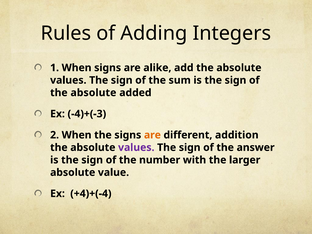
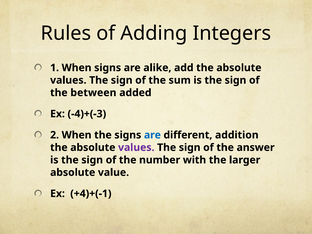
absolute: absolute -> between (93, 93)
are colour: orange -> blue (152, 135)
+4)+(-4: +4)+(-4 -> +4)+(-1 (91, 194)
